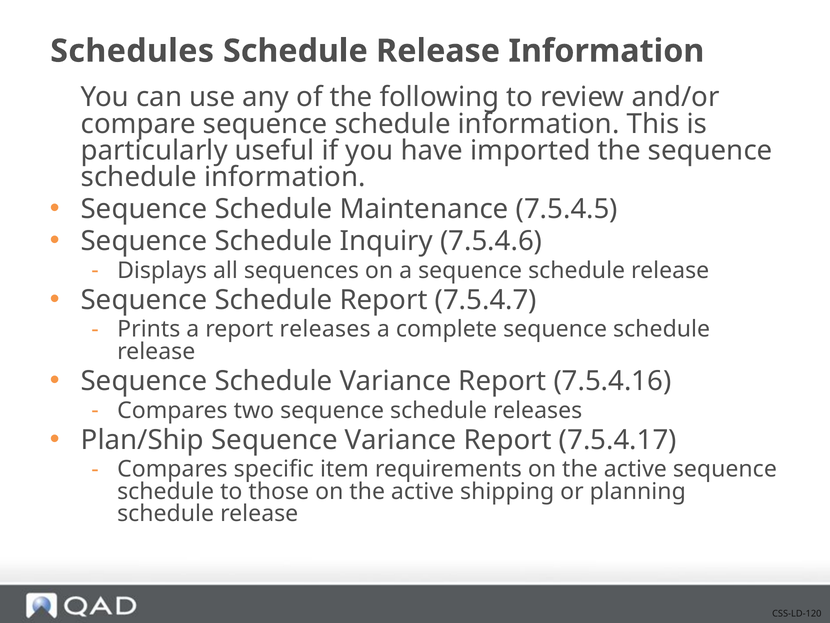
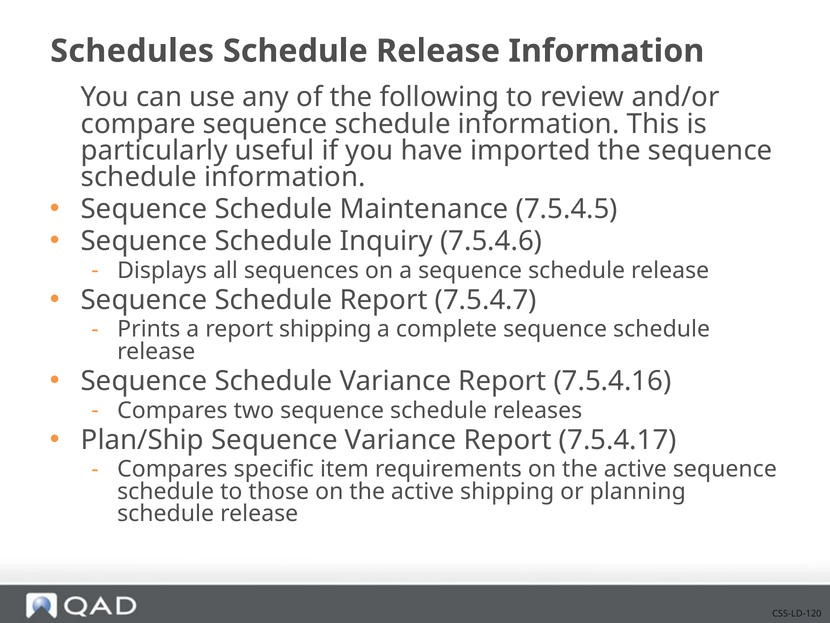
report releases: releases -> shipping (325, 329)
